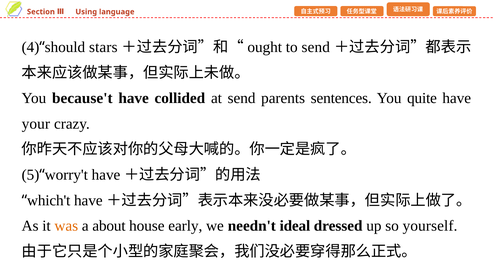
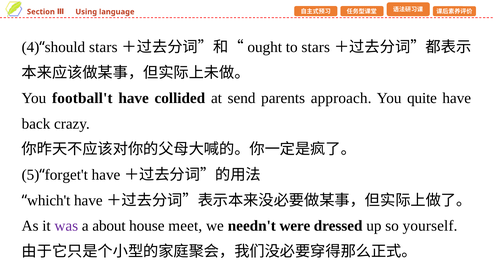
to send: send -> stars (316, 47)
because't: because't -> football't (82, 98)
sentences: sentences -> approach (341, 98)
your: your -> back (36, 124)
worry't: worry't -> forget't (66, 175)
was colour: orange -> purple (66, 226)
early: early -> meet (185, 226)
ideal: ideal -> were (295, 226)
